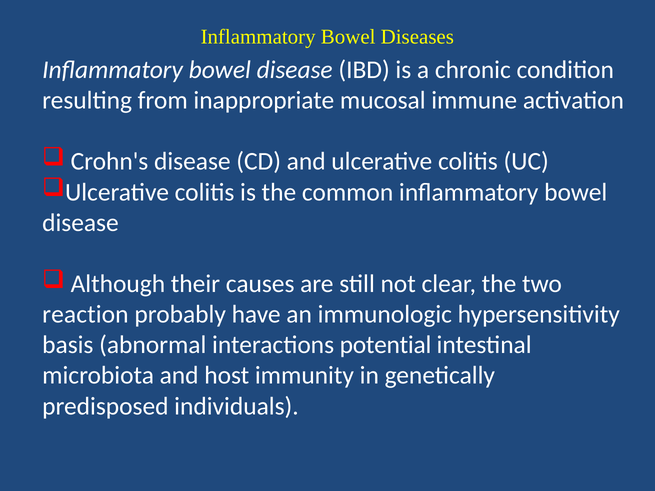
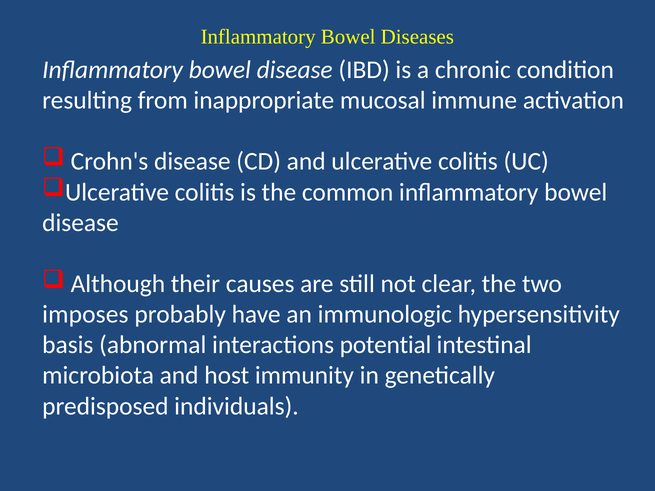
reaction: reaction -> imposes (85, 315)
